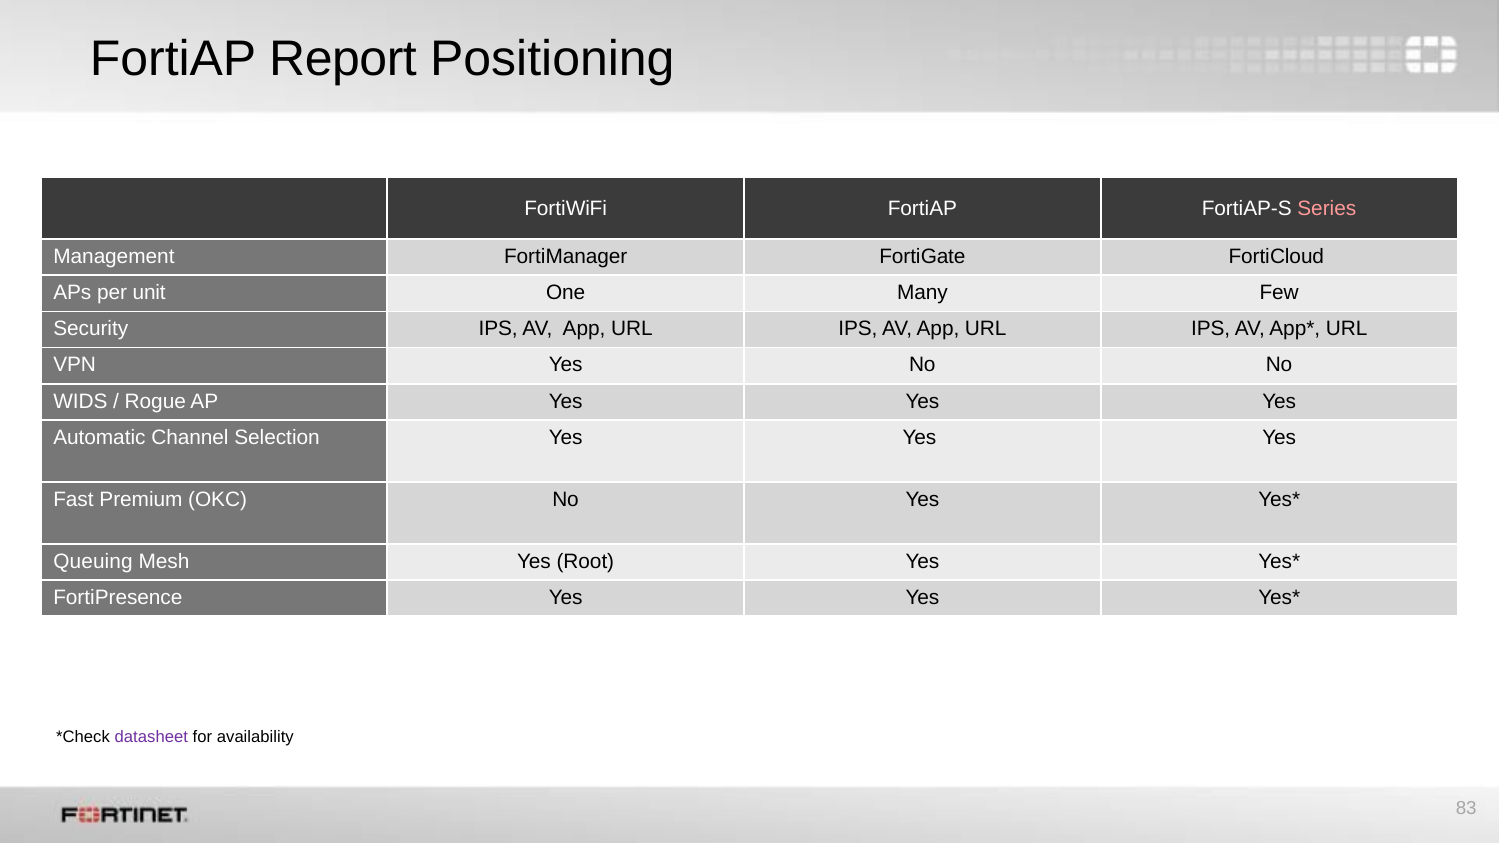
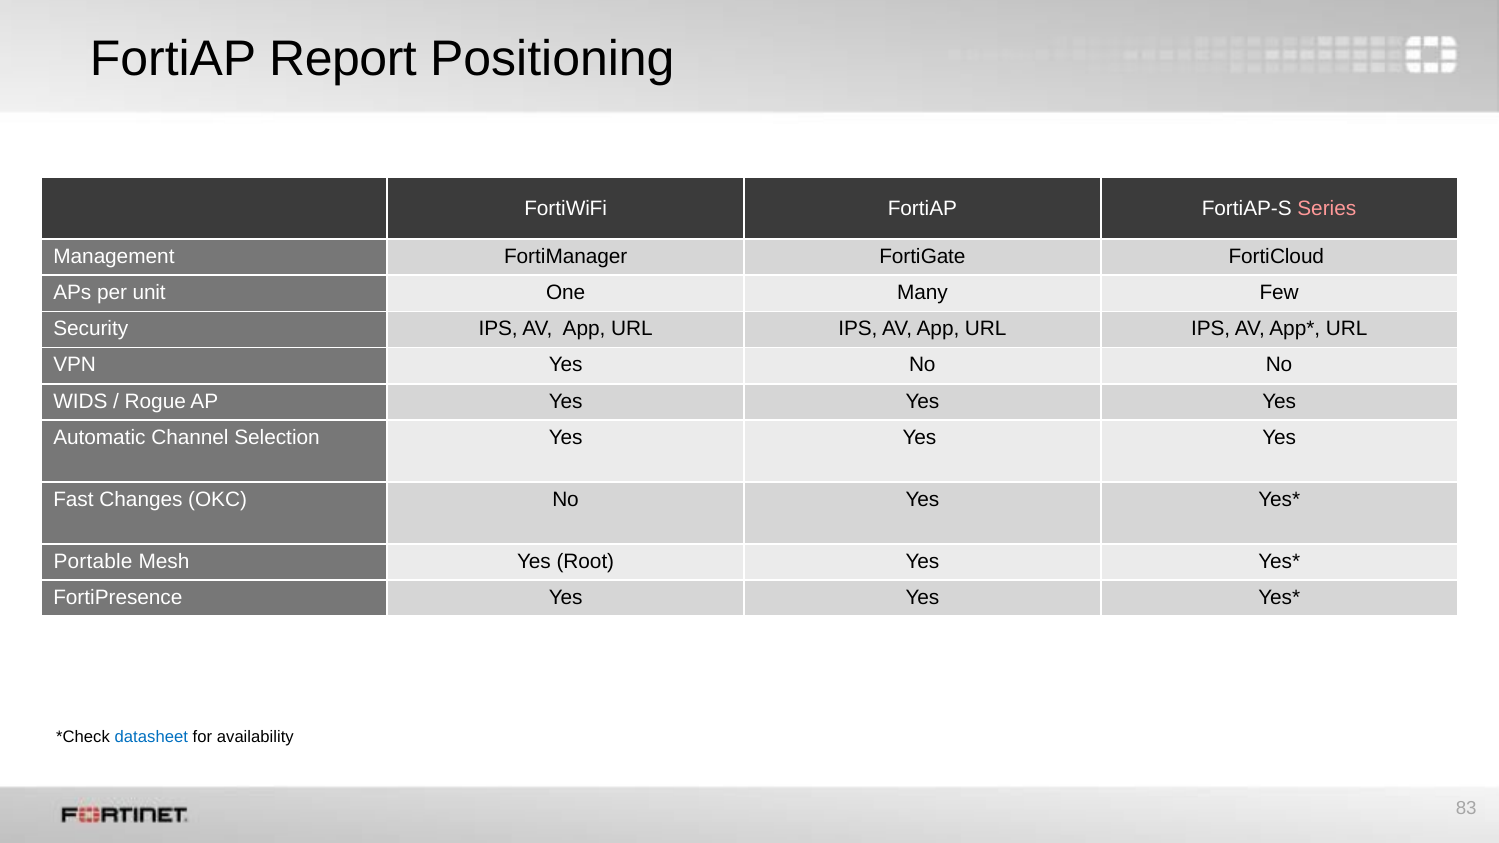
Premium: Premium -> Changes (141, 500)
Queuing: Queuing -> Portable (93, 562)
datasheet colour: purple -> blue (151, 737)
